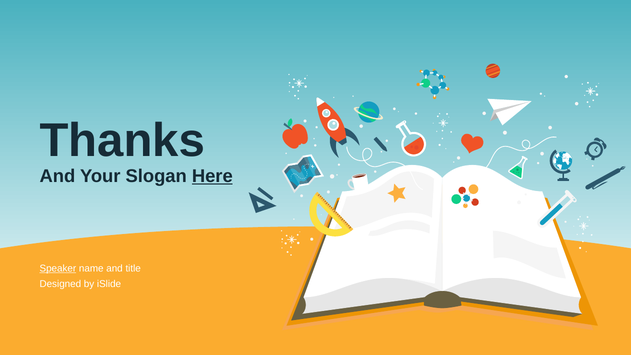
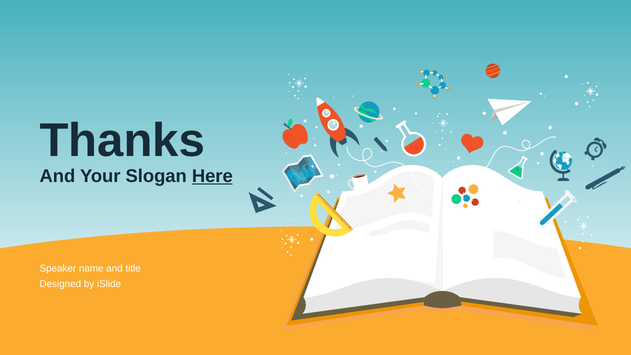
Speaker underline: present -> none (58, 269)
